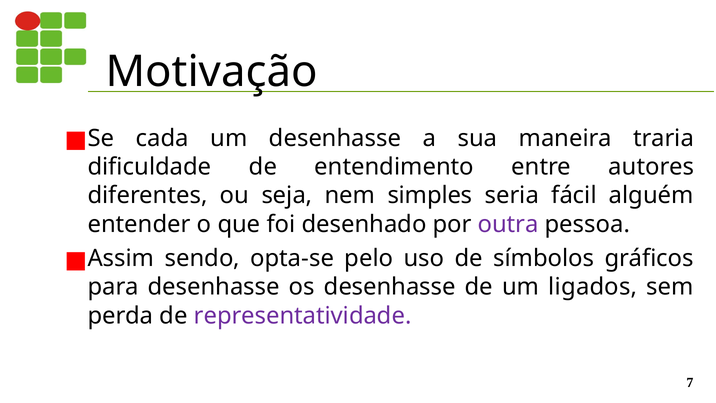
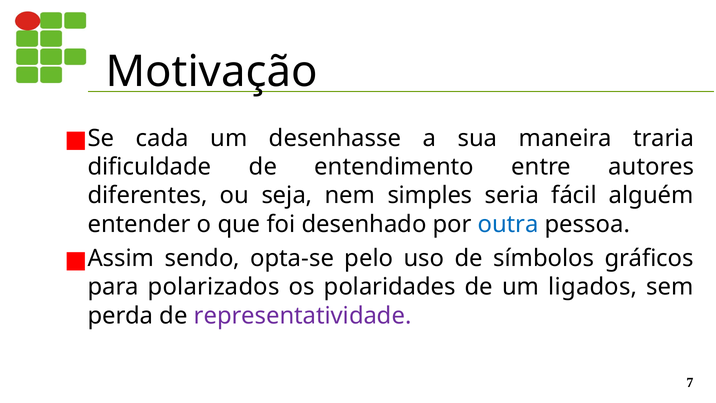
outra colour: purple -> blue (508, 224)
para desenhasse: desenhasse -> polarizados (214, 287)
os desenhasse: desenhasse -> polaridades (390, 287)
